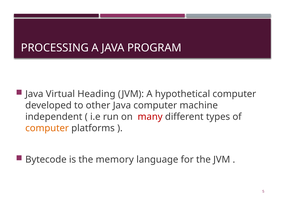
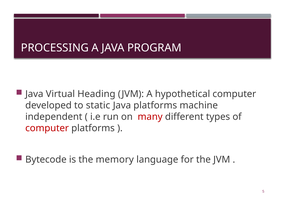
other: other -> static (98, 105)
Java computer: computer -> platforms (155, 105)
computer colour: orange -> red (47, 128)
